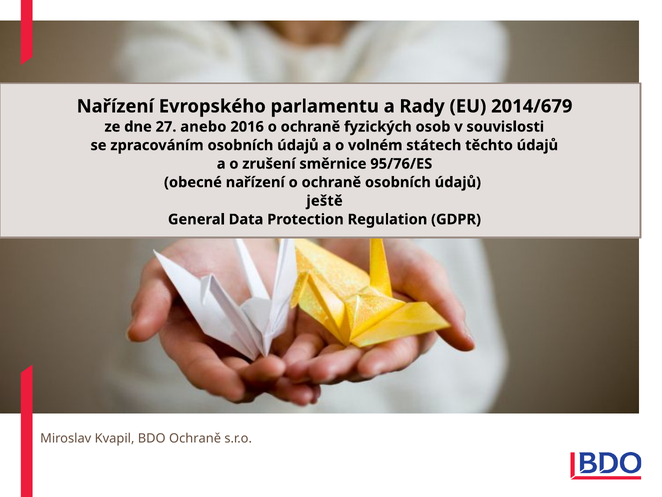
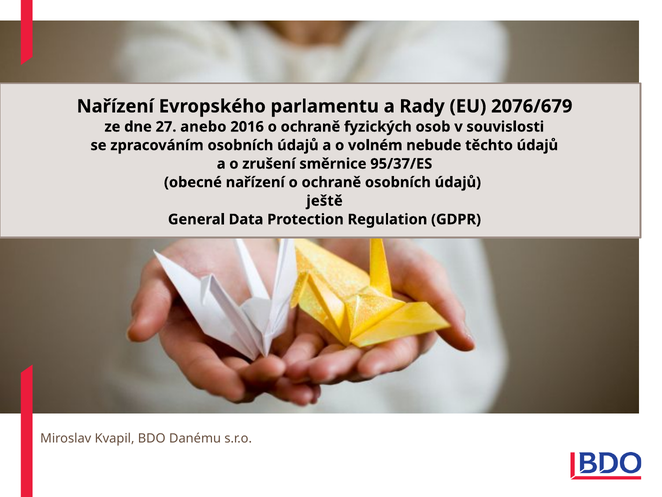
2014/679: 2014/679 -> 2076/679 (532, 106)
státech: státech -> nebude (434, 145)
95/76/ES: 95/76/ES -> 95/37/ES (401, 164)
BDO Ochraně: Ochraně -> Danému (195, 438)
